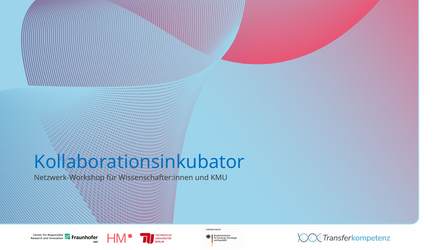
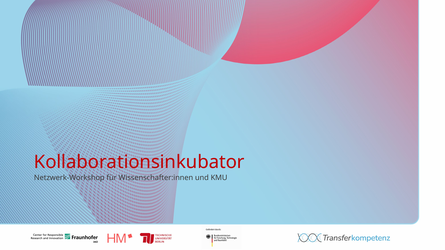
Kollaborationsinkubator colour: blue -> red (139, 162)
